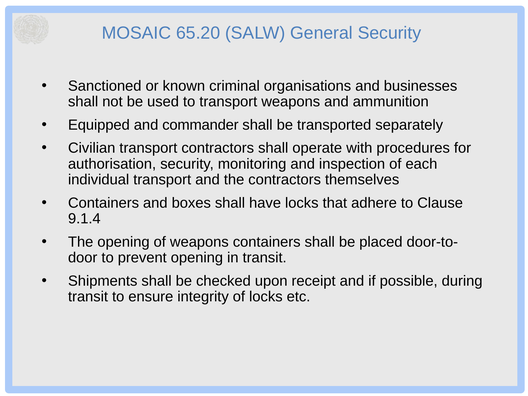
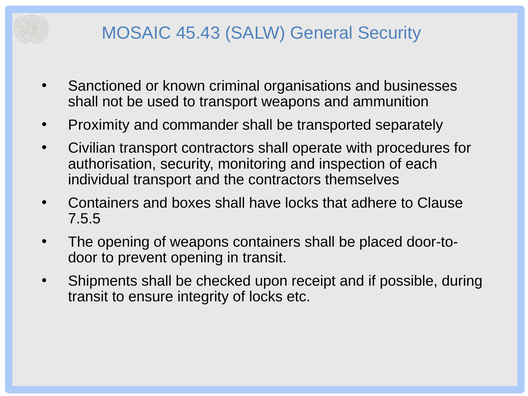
65.20: 65.20 -> 45.43 (198, 33)
Equipped: Equipped -> Proximity (99, 125)
9.1.4: 9.1.4 -> 7.5.5 (84, 219)
